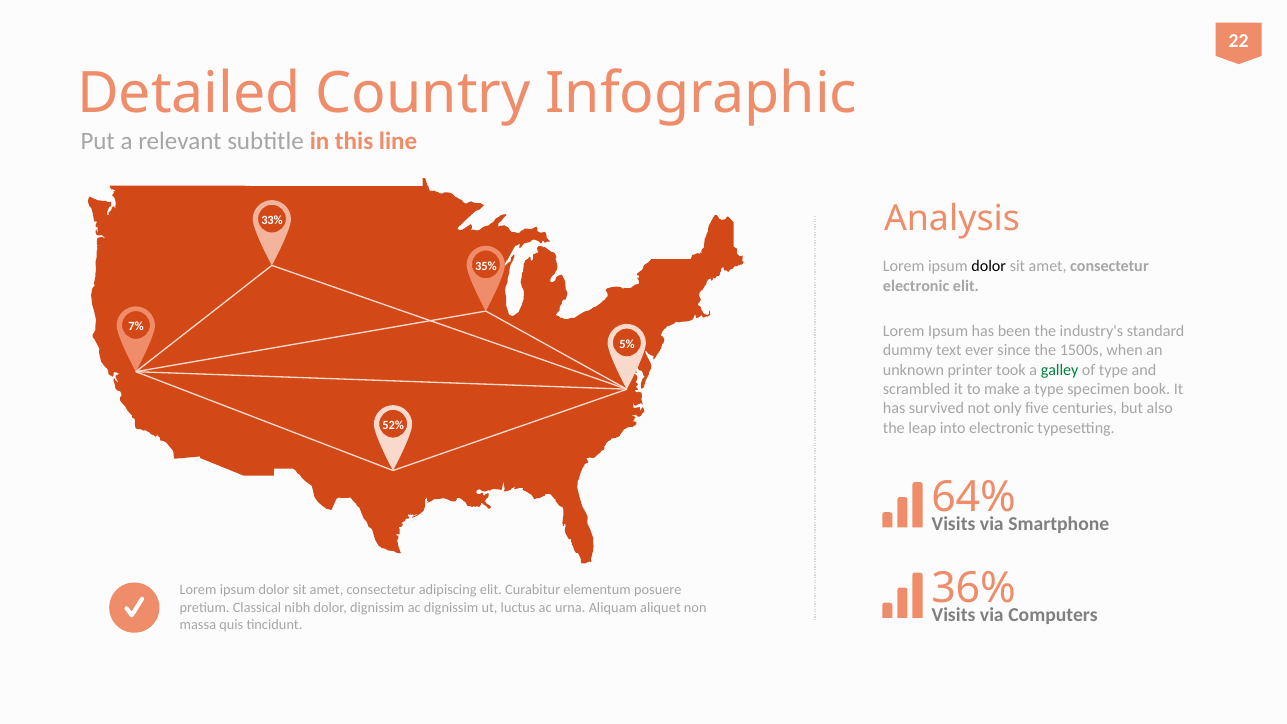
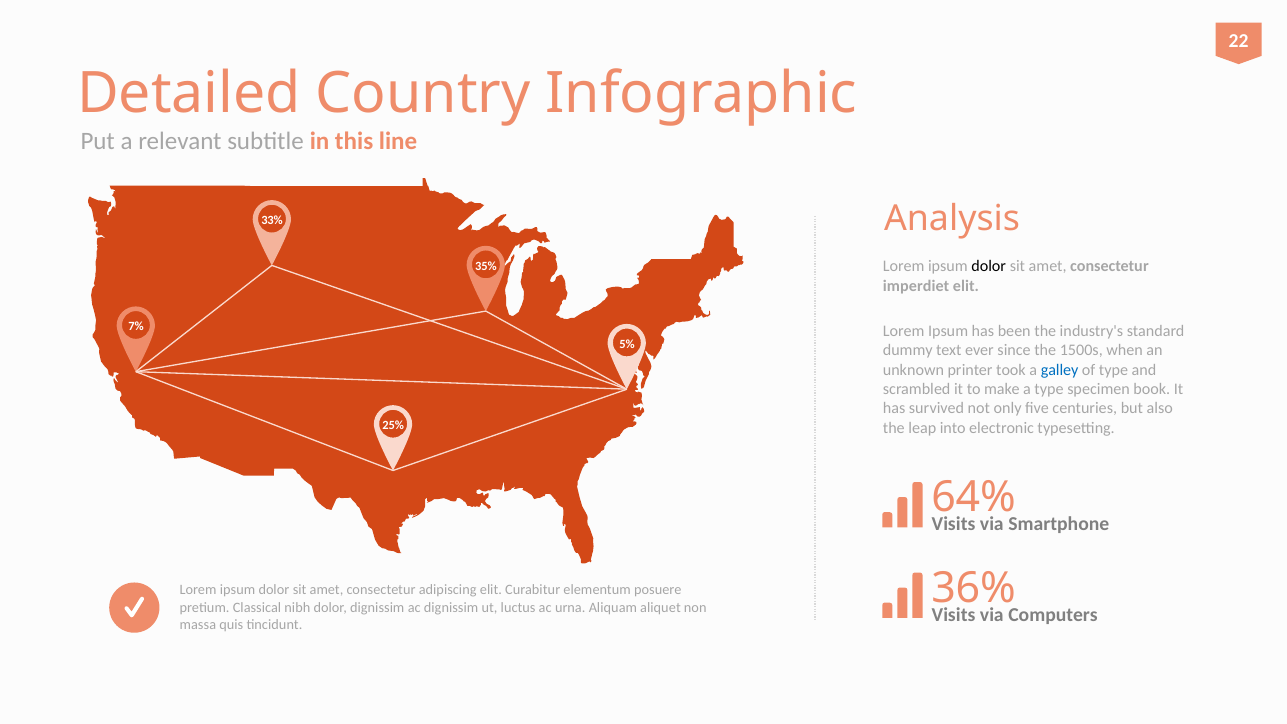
electronic: electronic -> imperdiet (916, 286)
galley colour: green -> blue (1060, 370)
52%: 52% -> 25% (393, 425)
